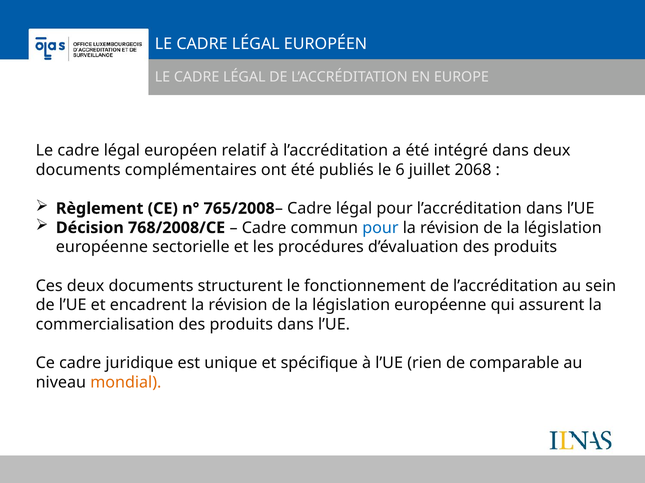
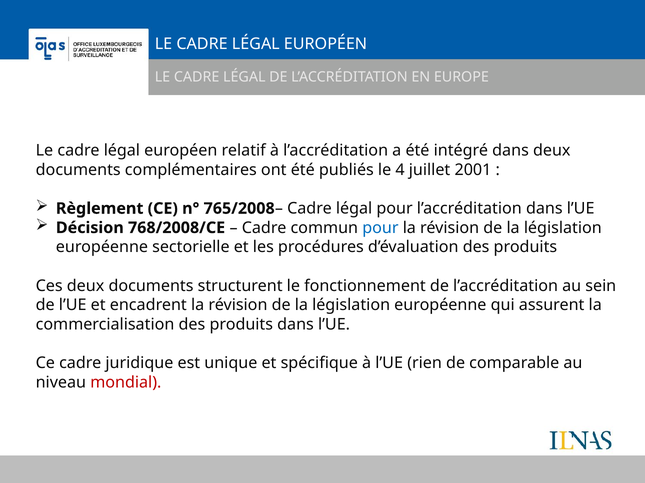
6: 6 -> 4 (400, 170)
2068: 2068 -> 2001 (473, 170)
mondial colour: orange -> red (126, 383)
